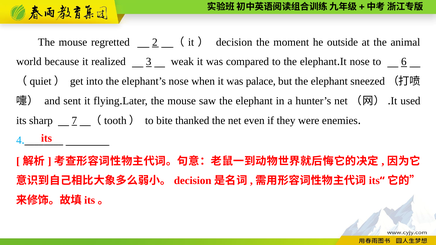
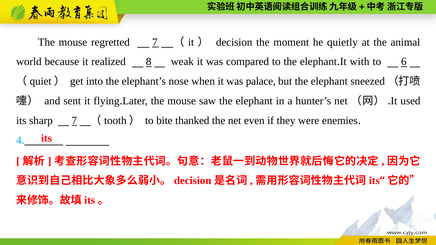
regretted 2: 2 -> 7 (155, 42)
outside: outside -> quietly (342, 42)
3: 3 -> 8 (149, 62)
It nose: nose -> with (360, 62)
